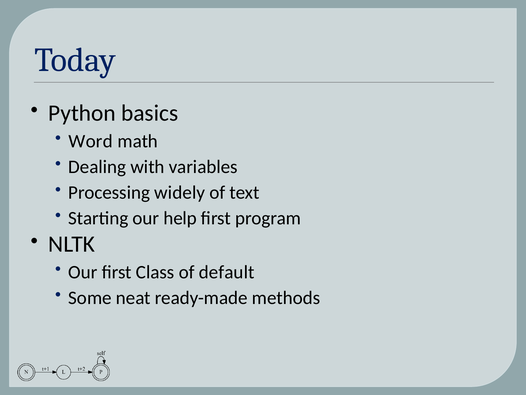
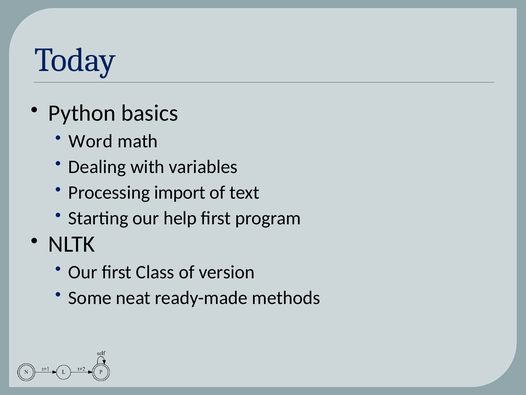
widely: widely -> import (180, 192)
default: default -> version (227, 272)
